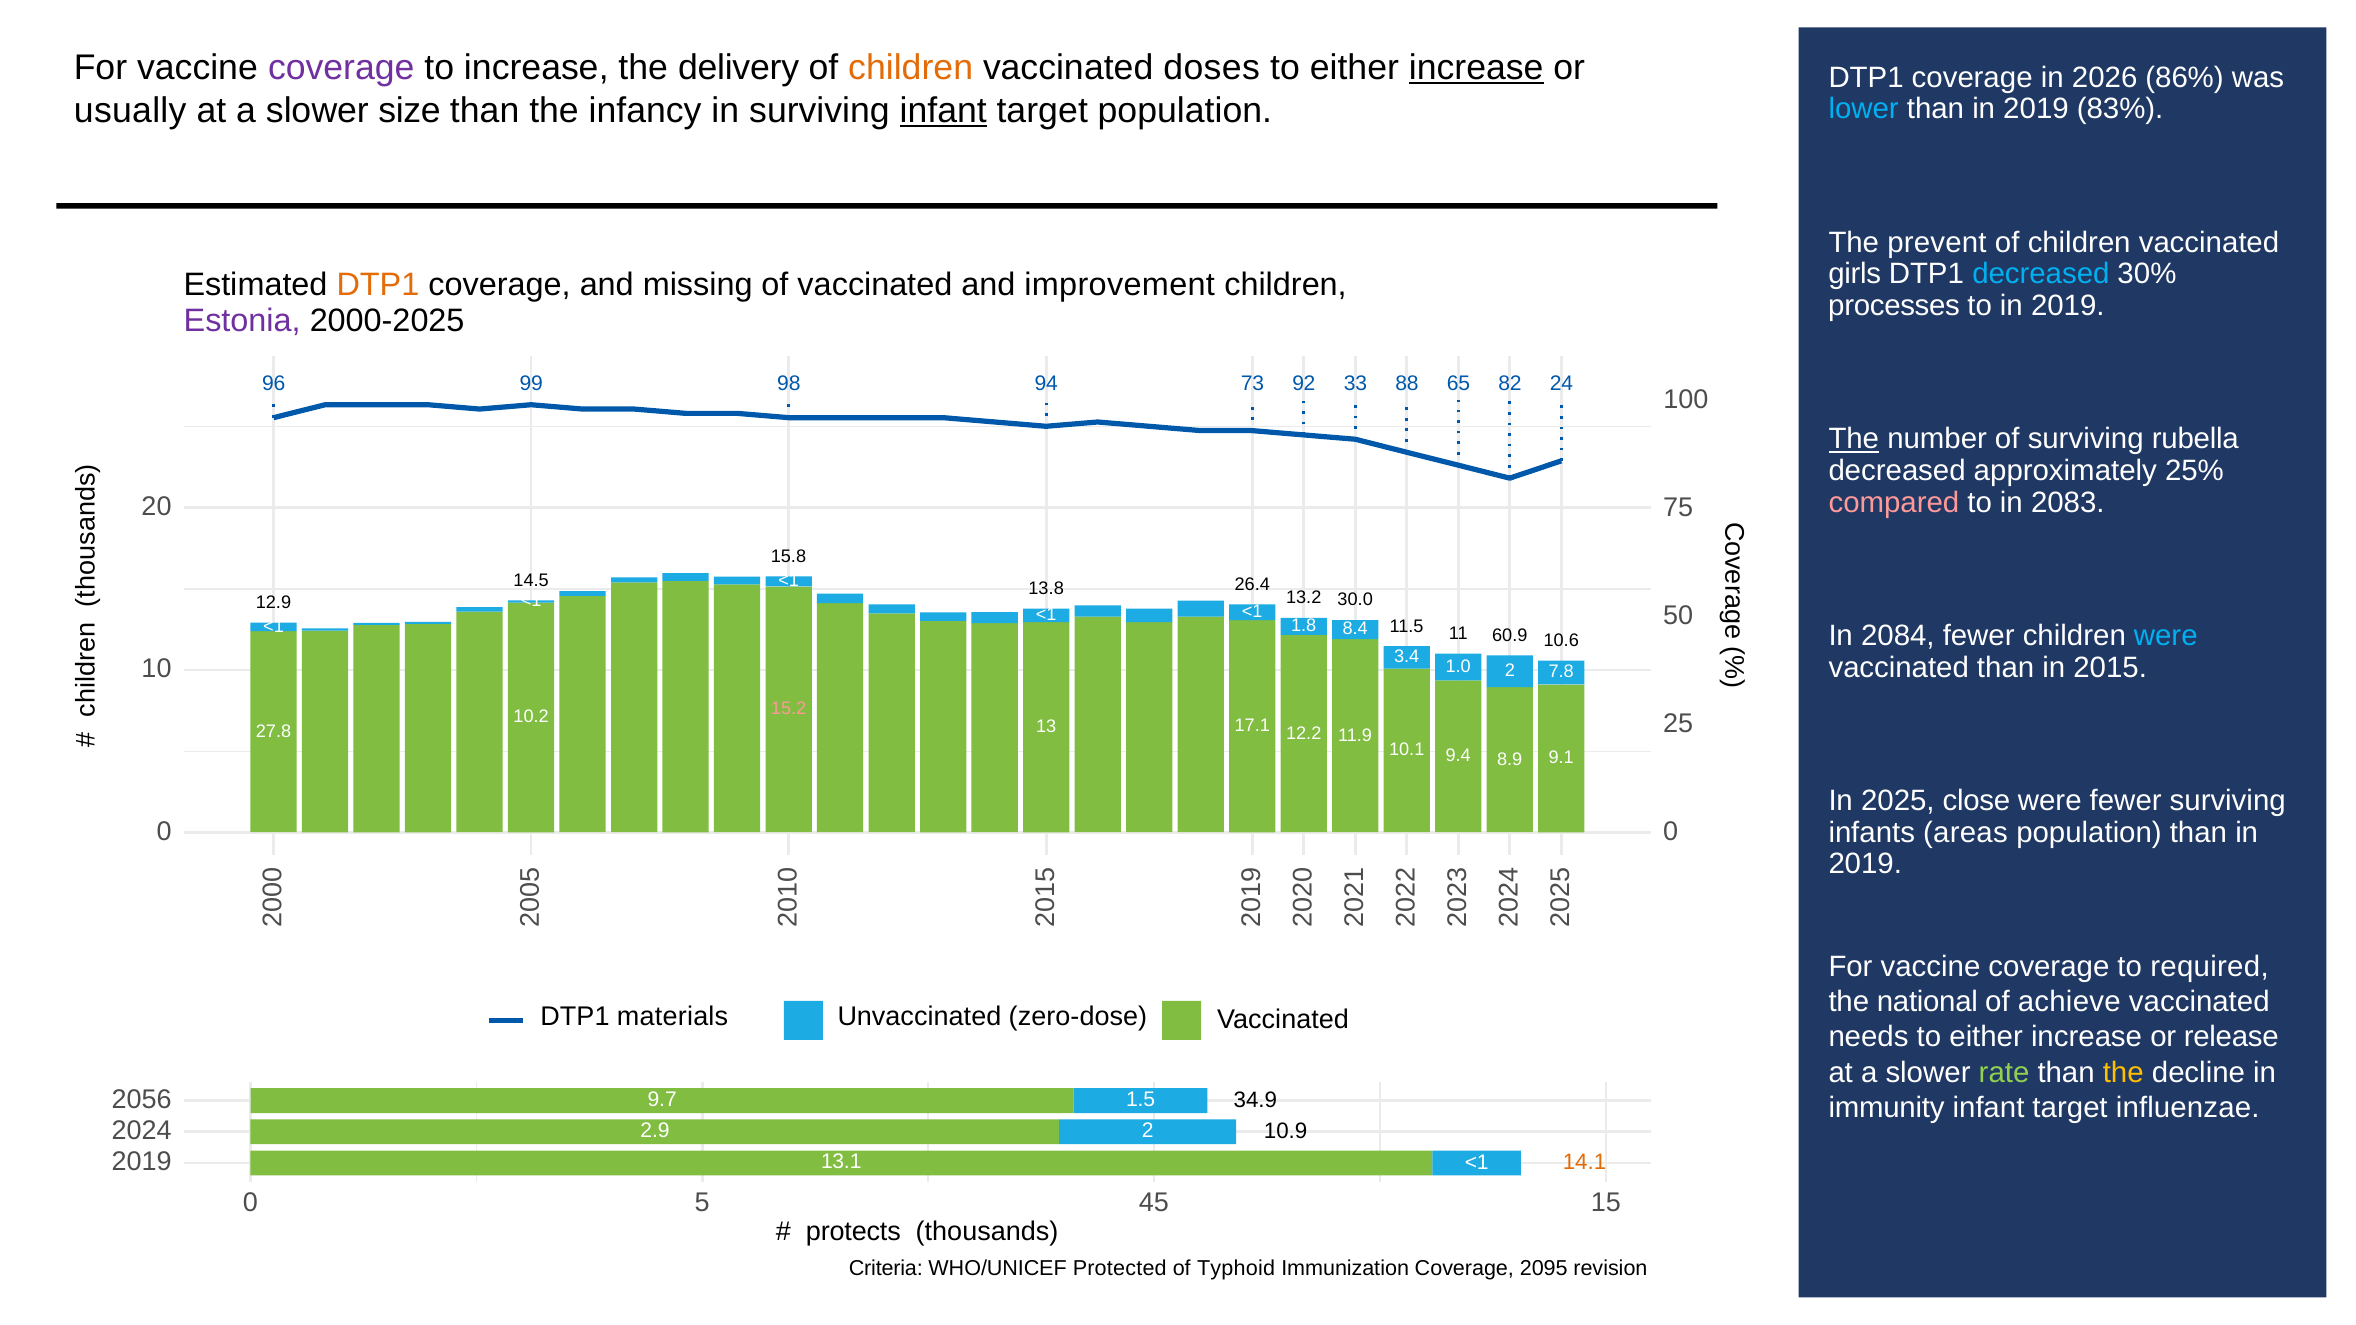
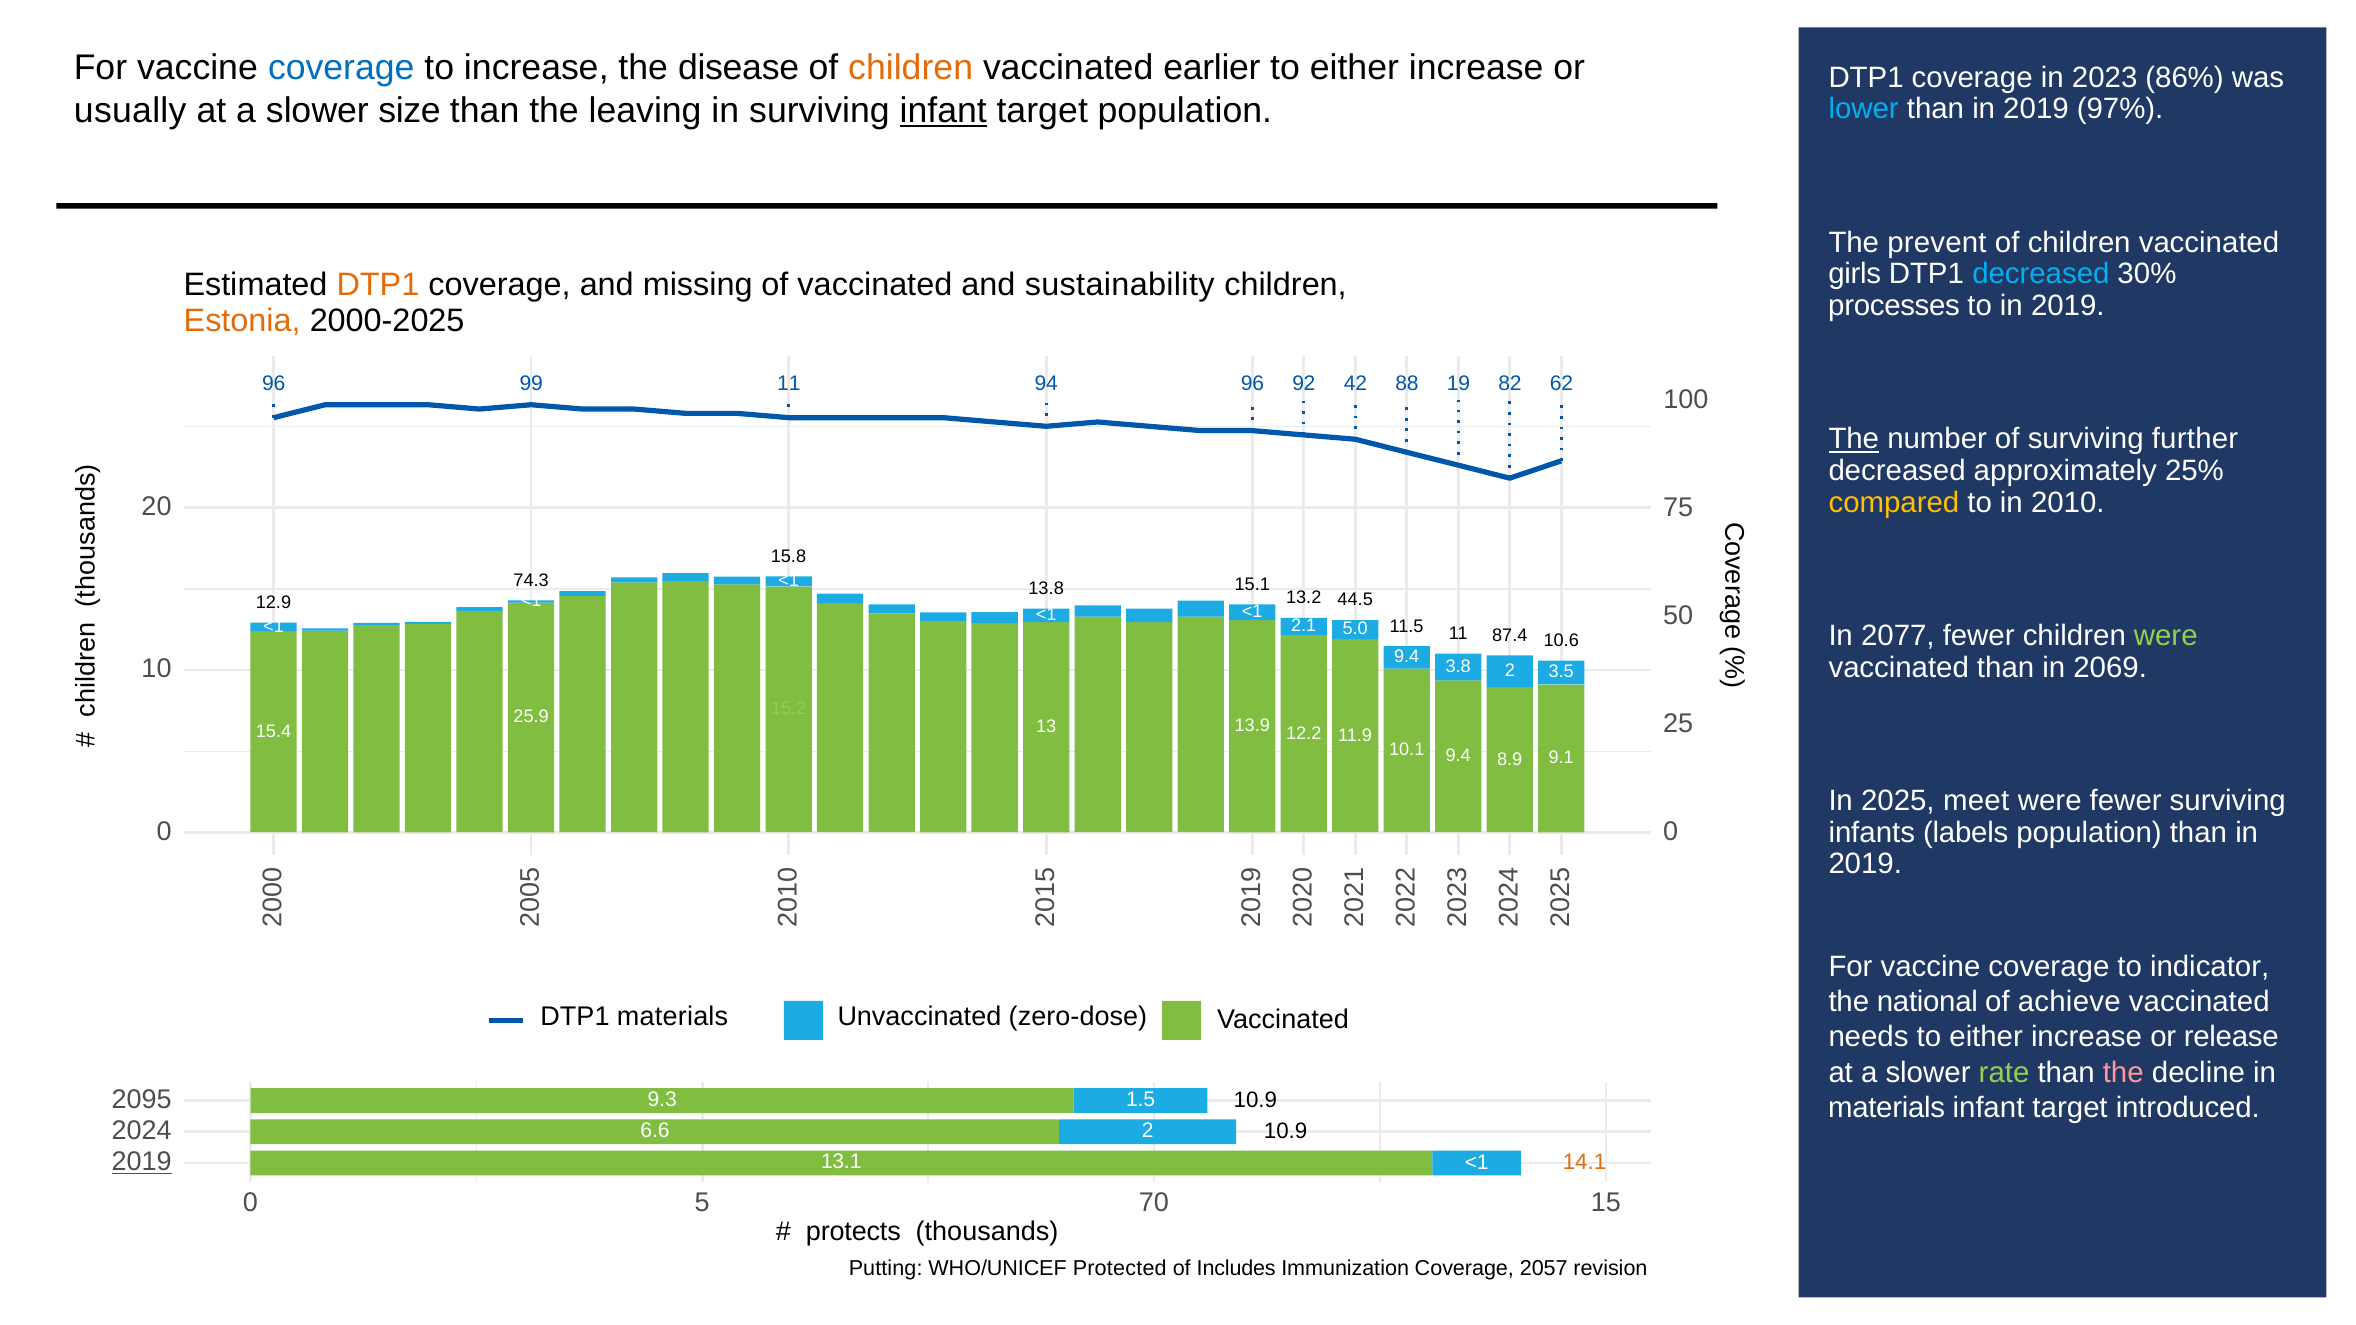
coverage colour: purple -> blue (341, 68)
delivery: delivery -> disease (739, 68)
doses: doses -> earlier (1212, 68)
increase underline: present -> none (1476, 68)
2026: 2026 -> 2023 (2105, 77)
infancy: infancy -> leaving (645, 111)
83%: 83% -> 97% (2120, 109)
improvement: improvement -> sustainability (1120, 285)
Estonia colour: purple -> orange (242, 321)
99 98: 98 -> 11 (789, 383)
94 73: 73 -> 96 (1252, 383)
33: 33 -> 42 (1355, 383)
65: 65 -> 19 (1458, 383)
24: 24 -> 62 (1561, 383)
rubella: rubella -> further (2195, 439)
compared colour: pink -> yellow (1894, 503)
2083: 2083 -> 2010 (2068, 503)
14.5: 14.5 -> 74.3 (531, 580)
26.4: 26.4 -> 15.1 (1252, 584)
30.0: 30.0 -> 44.5 (1355, 600)
1.8: 1.8 -> 2.1 (1304, 626)
60.9: 60.9 -> 87.4 (1510, 635)
8.4: 8.4 -> 5.0 (1355, 629)
2084: 2084 -> 2077 (1898, 636)
were colour: light blue -> light green (2166, 636)
3.4: 3.4 -> 9.4 (1407, 657)
2015: 2015 -> 2069 (2110, 668)
1.0: 1.0 -> 3.8 (1458, 666)
7.8: 7.8 -> 3.5 (1561, 672)
15.2 colour: pink -> light green (789, 709)
10.2: 10.2 -> 25.9 (531, 717)
17.1: 17.1 -> 13.9 (1252, 726)
27.8: 27.8 -> 15.4 (274, 731)
close: close -> meet (1976, 801)
areas: areas -> labels (1966, 833)
required: required -> indicator (2210, 967)
the colour: yellow -> pink (2123, 1073)
2056: 2056 -> 2095 (142, 1100)
34.9: 34.9 -> 10.9 (1255, 1100)
9.7: 9.7 -> 9.3 (662, 1100)
immunity: immunity -> materials (1887, 1108)
influenzae: influenzae -> introduced (2188, 1108)
2.9: 2.9 -> 6.6 (655, 1131)
2019 underline: none -> present (142, 1162)
45: 45 -> 70 (1154, 1203)
Criteria: Criteria -> Putting (886, 1269)
Typhoid: Typhoid -> Includes (1236, 1269)
2095: 2095 -> 2057 (1544, 1269)
